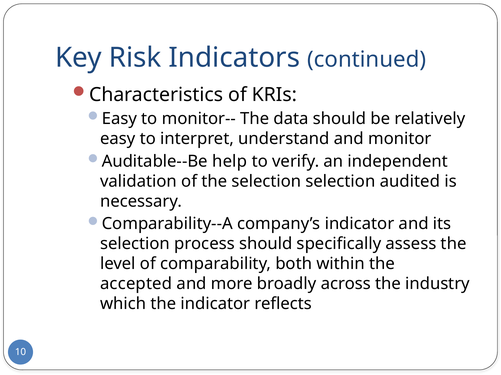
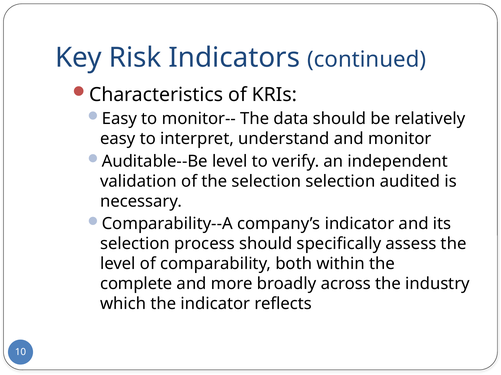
Auditable--Be help: help -> level (230, 162)
accepted: accepted -> complete (136, 284)
